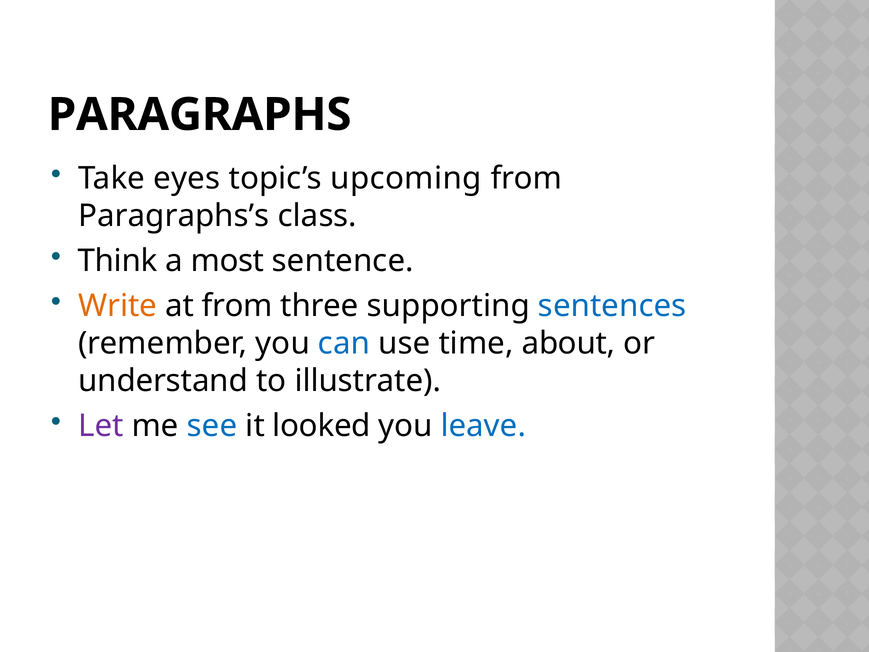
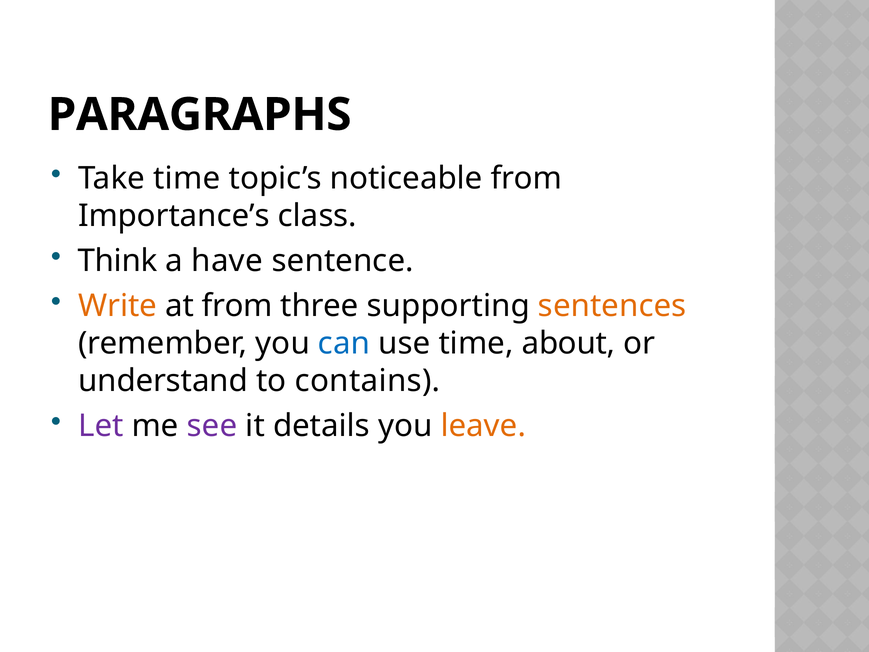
Take eyes: eyes -> time (187, 178)
upcoming: upcoming -> noticeable (406, 178)
Paragraphs’s: Paragraphs’s -> Importance’s (174, 216)
most: most -> have (227, 261)
sentences colour: blue -> orange (612, 306)
illustrate: illustrate -> contains (368, 381)
see colour: blue -> purple (212, 426)
looked: looked -> details (321, 426)
leave colour: blue -> orange (483, 426)
